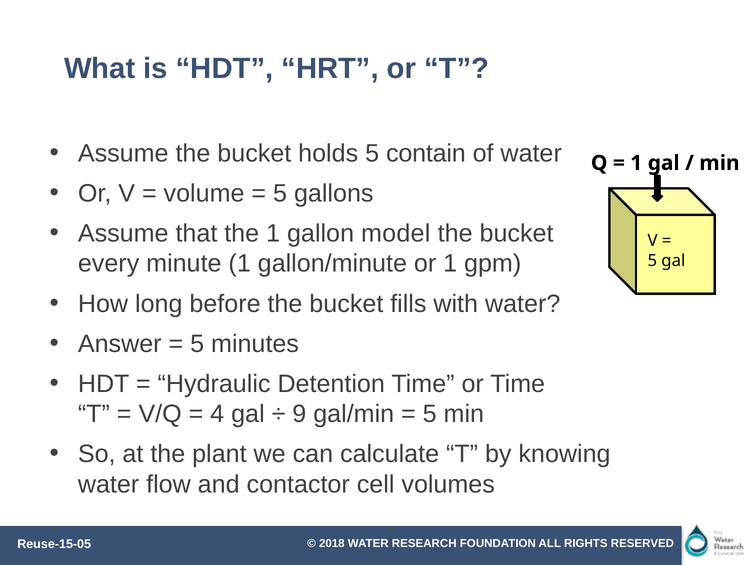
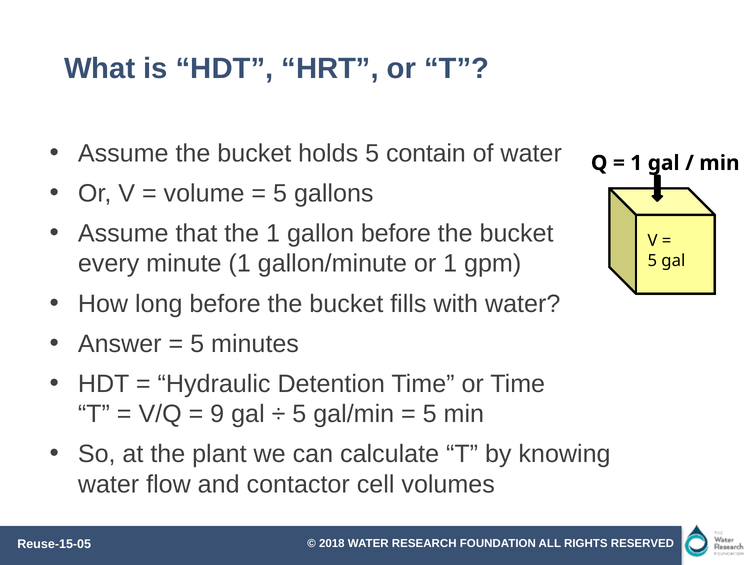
gallon model: model -> before (396, 233)
4: 4 -> 9 (217, 414)
9: 9 -> 5 (299, 414)
